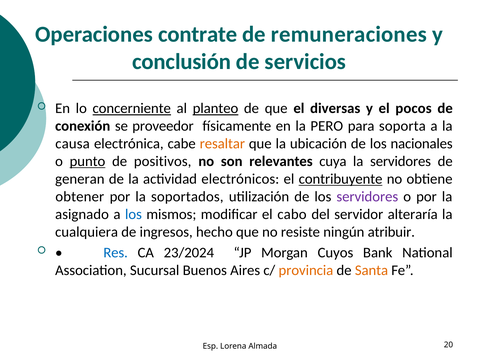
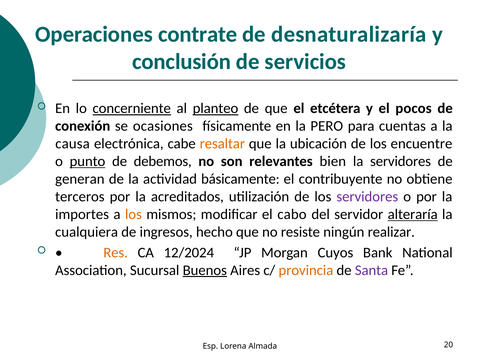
remuneraciones: remuneraciones -> desnaturalizaría (349, 34)
diversas: diversas -> etcétera (335, 109)
proveedor: proveedor -> ocasiones (163, 126)
soporta: soporta -> cuentas (402, 126)
nacionales: nacionales -> encuentre (422, 144)
positivos: positivos -> debemos (163, 162)
cuya: cuya -> bien (333, 162)
electrónicos: electrónicos -> básicamente (240, 179)
contribuyente underline: present -> none (341, 179)
obtener: obtener -> terceros (80, 197)
soportados: soportados -> acreditados (187, 197)
asignado: asignado -> importes (82, 215)
los colour: blue -> orange (133, 215)
alteraría underline: none -> present (413, 215)
atribuir: atribuir -> realizar (391, 232)
Res colour: blue -> orange (116, 253)
23/2024: 23/2024 -> 12/2024 (189, 253)
Buenos underline: none -> present (205, 271)
Santa colour: orange -> purple (371, 271)
